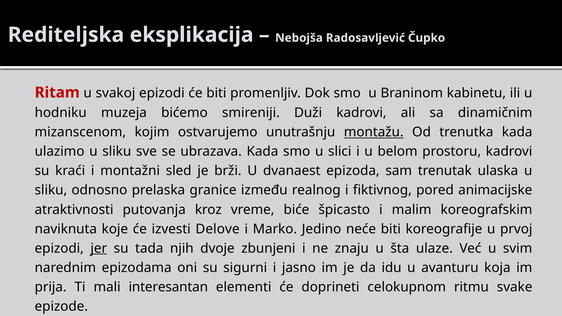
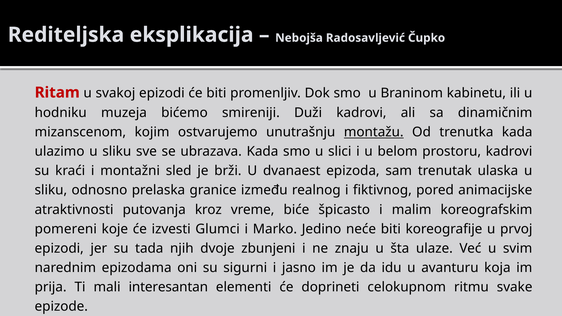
naviknuta: naviknuta -> pomereni (66, 229)
Delove: Delove -> Glumci (218, 229)
jer underline: present -> none (99, 248)
